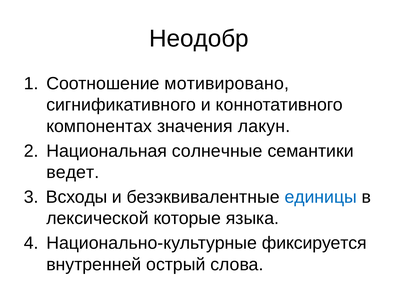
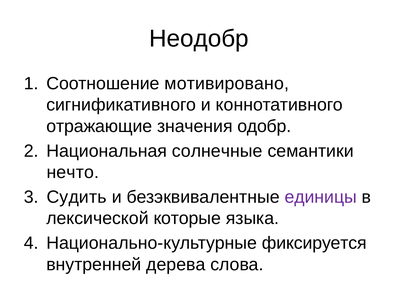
компонентах: компонентах -> отражающие (99, 126)
лакун: лакун -> одобр (264, 126)
ведет: ведет -> нечто (73, 172)
Всходы: Всходы -> Судить (77, 197)
единицы colour: blue -> purple (321, 197)
острый: острый -> дерева (176, 264)
